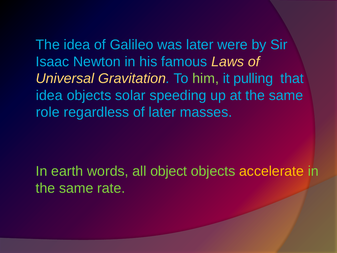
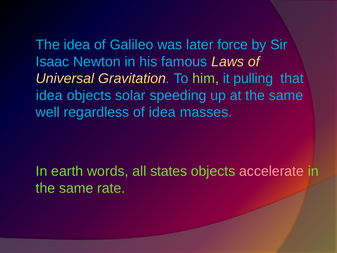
were: were -> force (233, 45)
role: role -> well (48, 112)
of later: later -> idea (162, 112)
object: object -> states (169, 171)
accelerate colour: yellow -> pink (272, 171)
